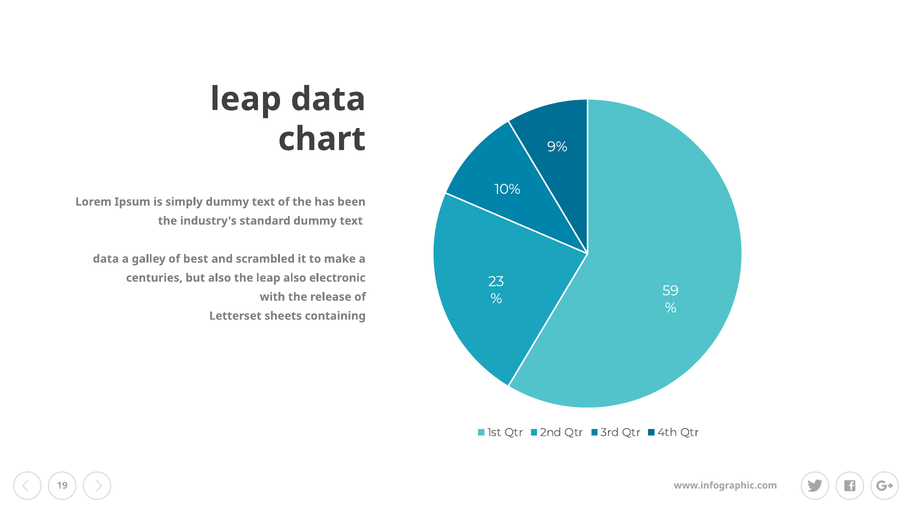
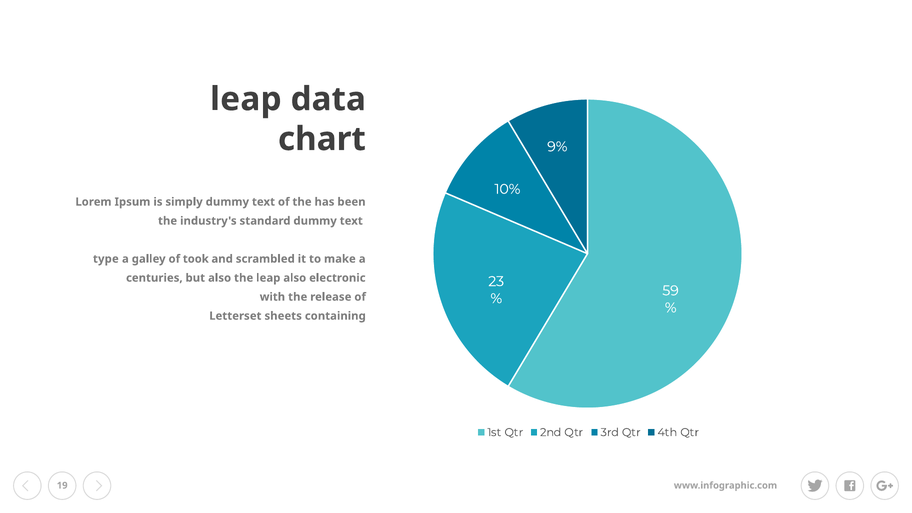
data: data -> type (106, 259)
best: best -> took (196, 259)
